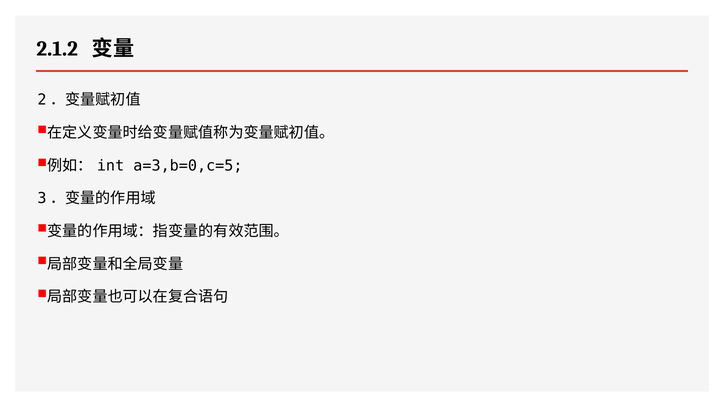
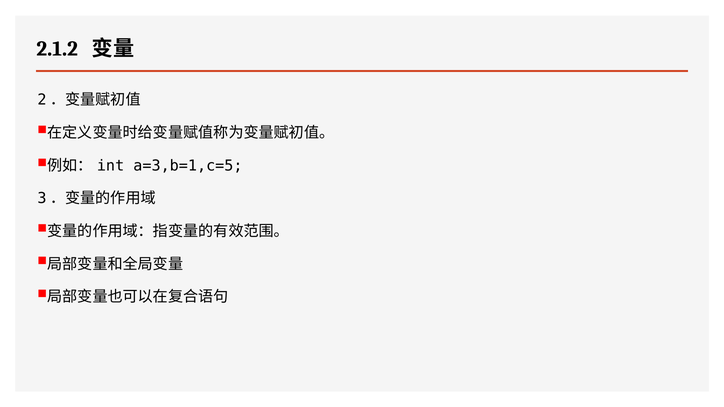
a=3,b=0,c=5: a=3,b=0,c=5 -> a=3,b=1,c=5 (188, 166)
